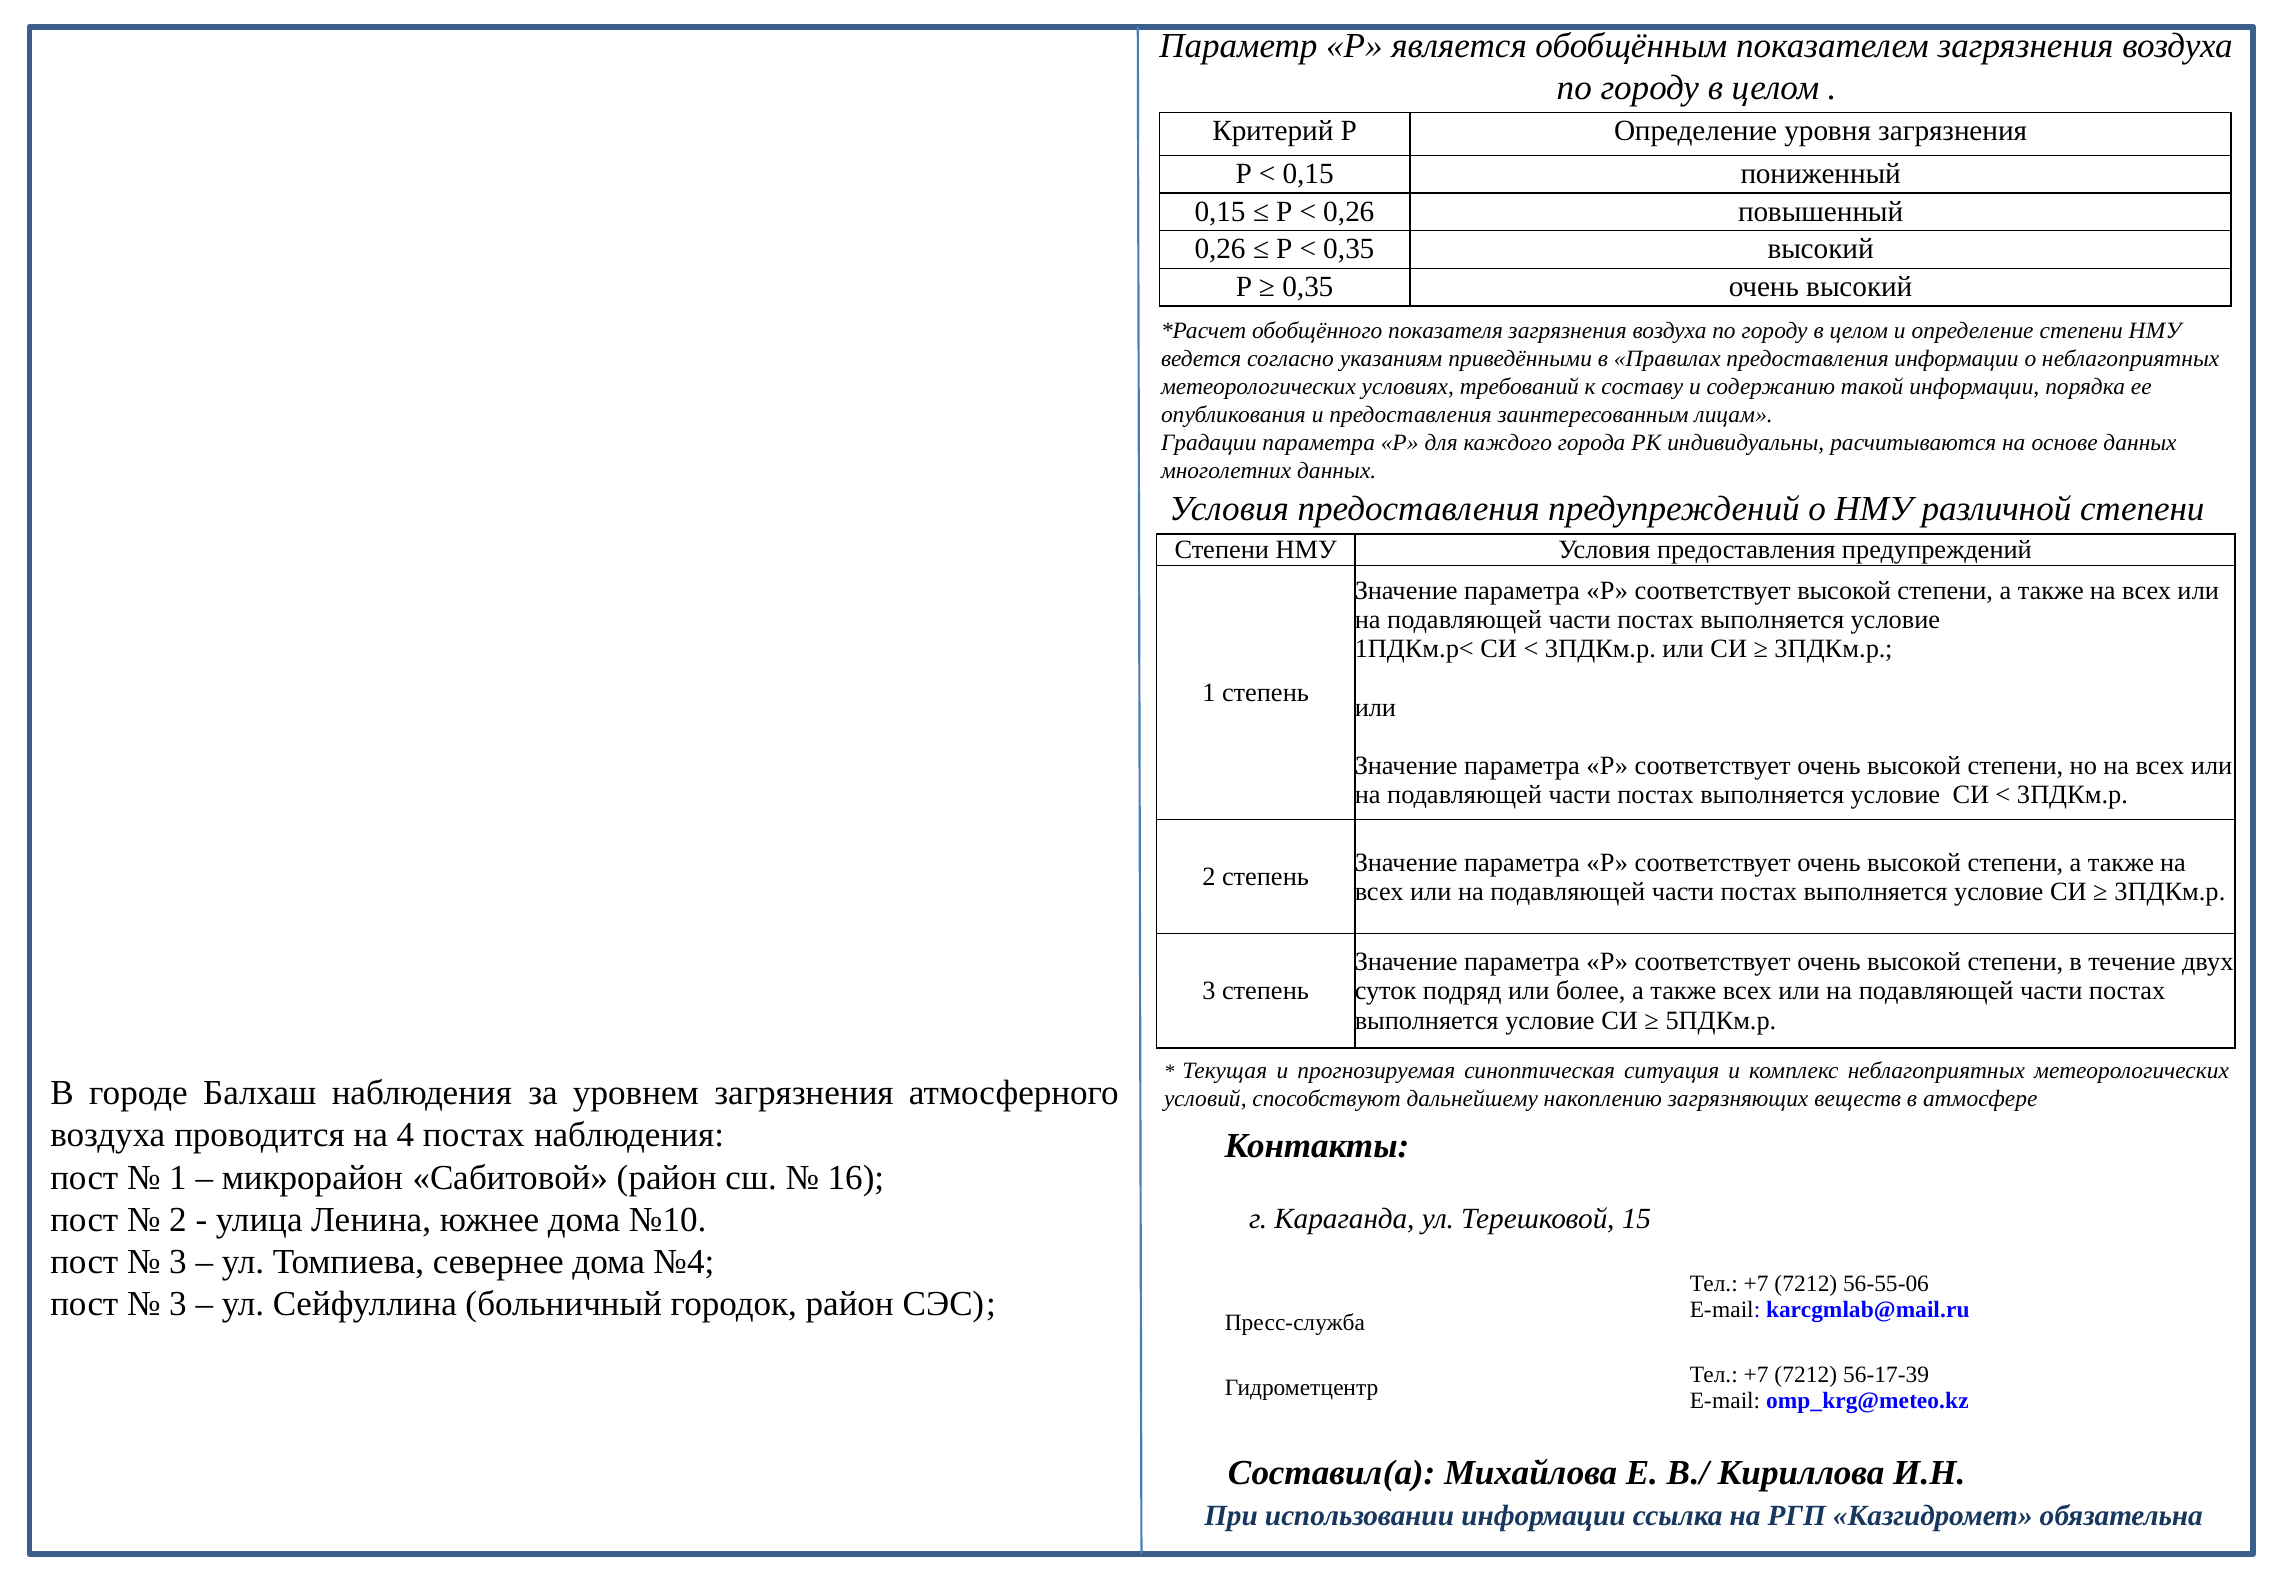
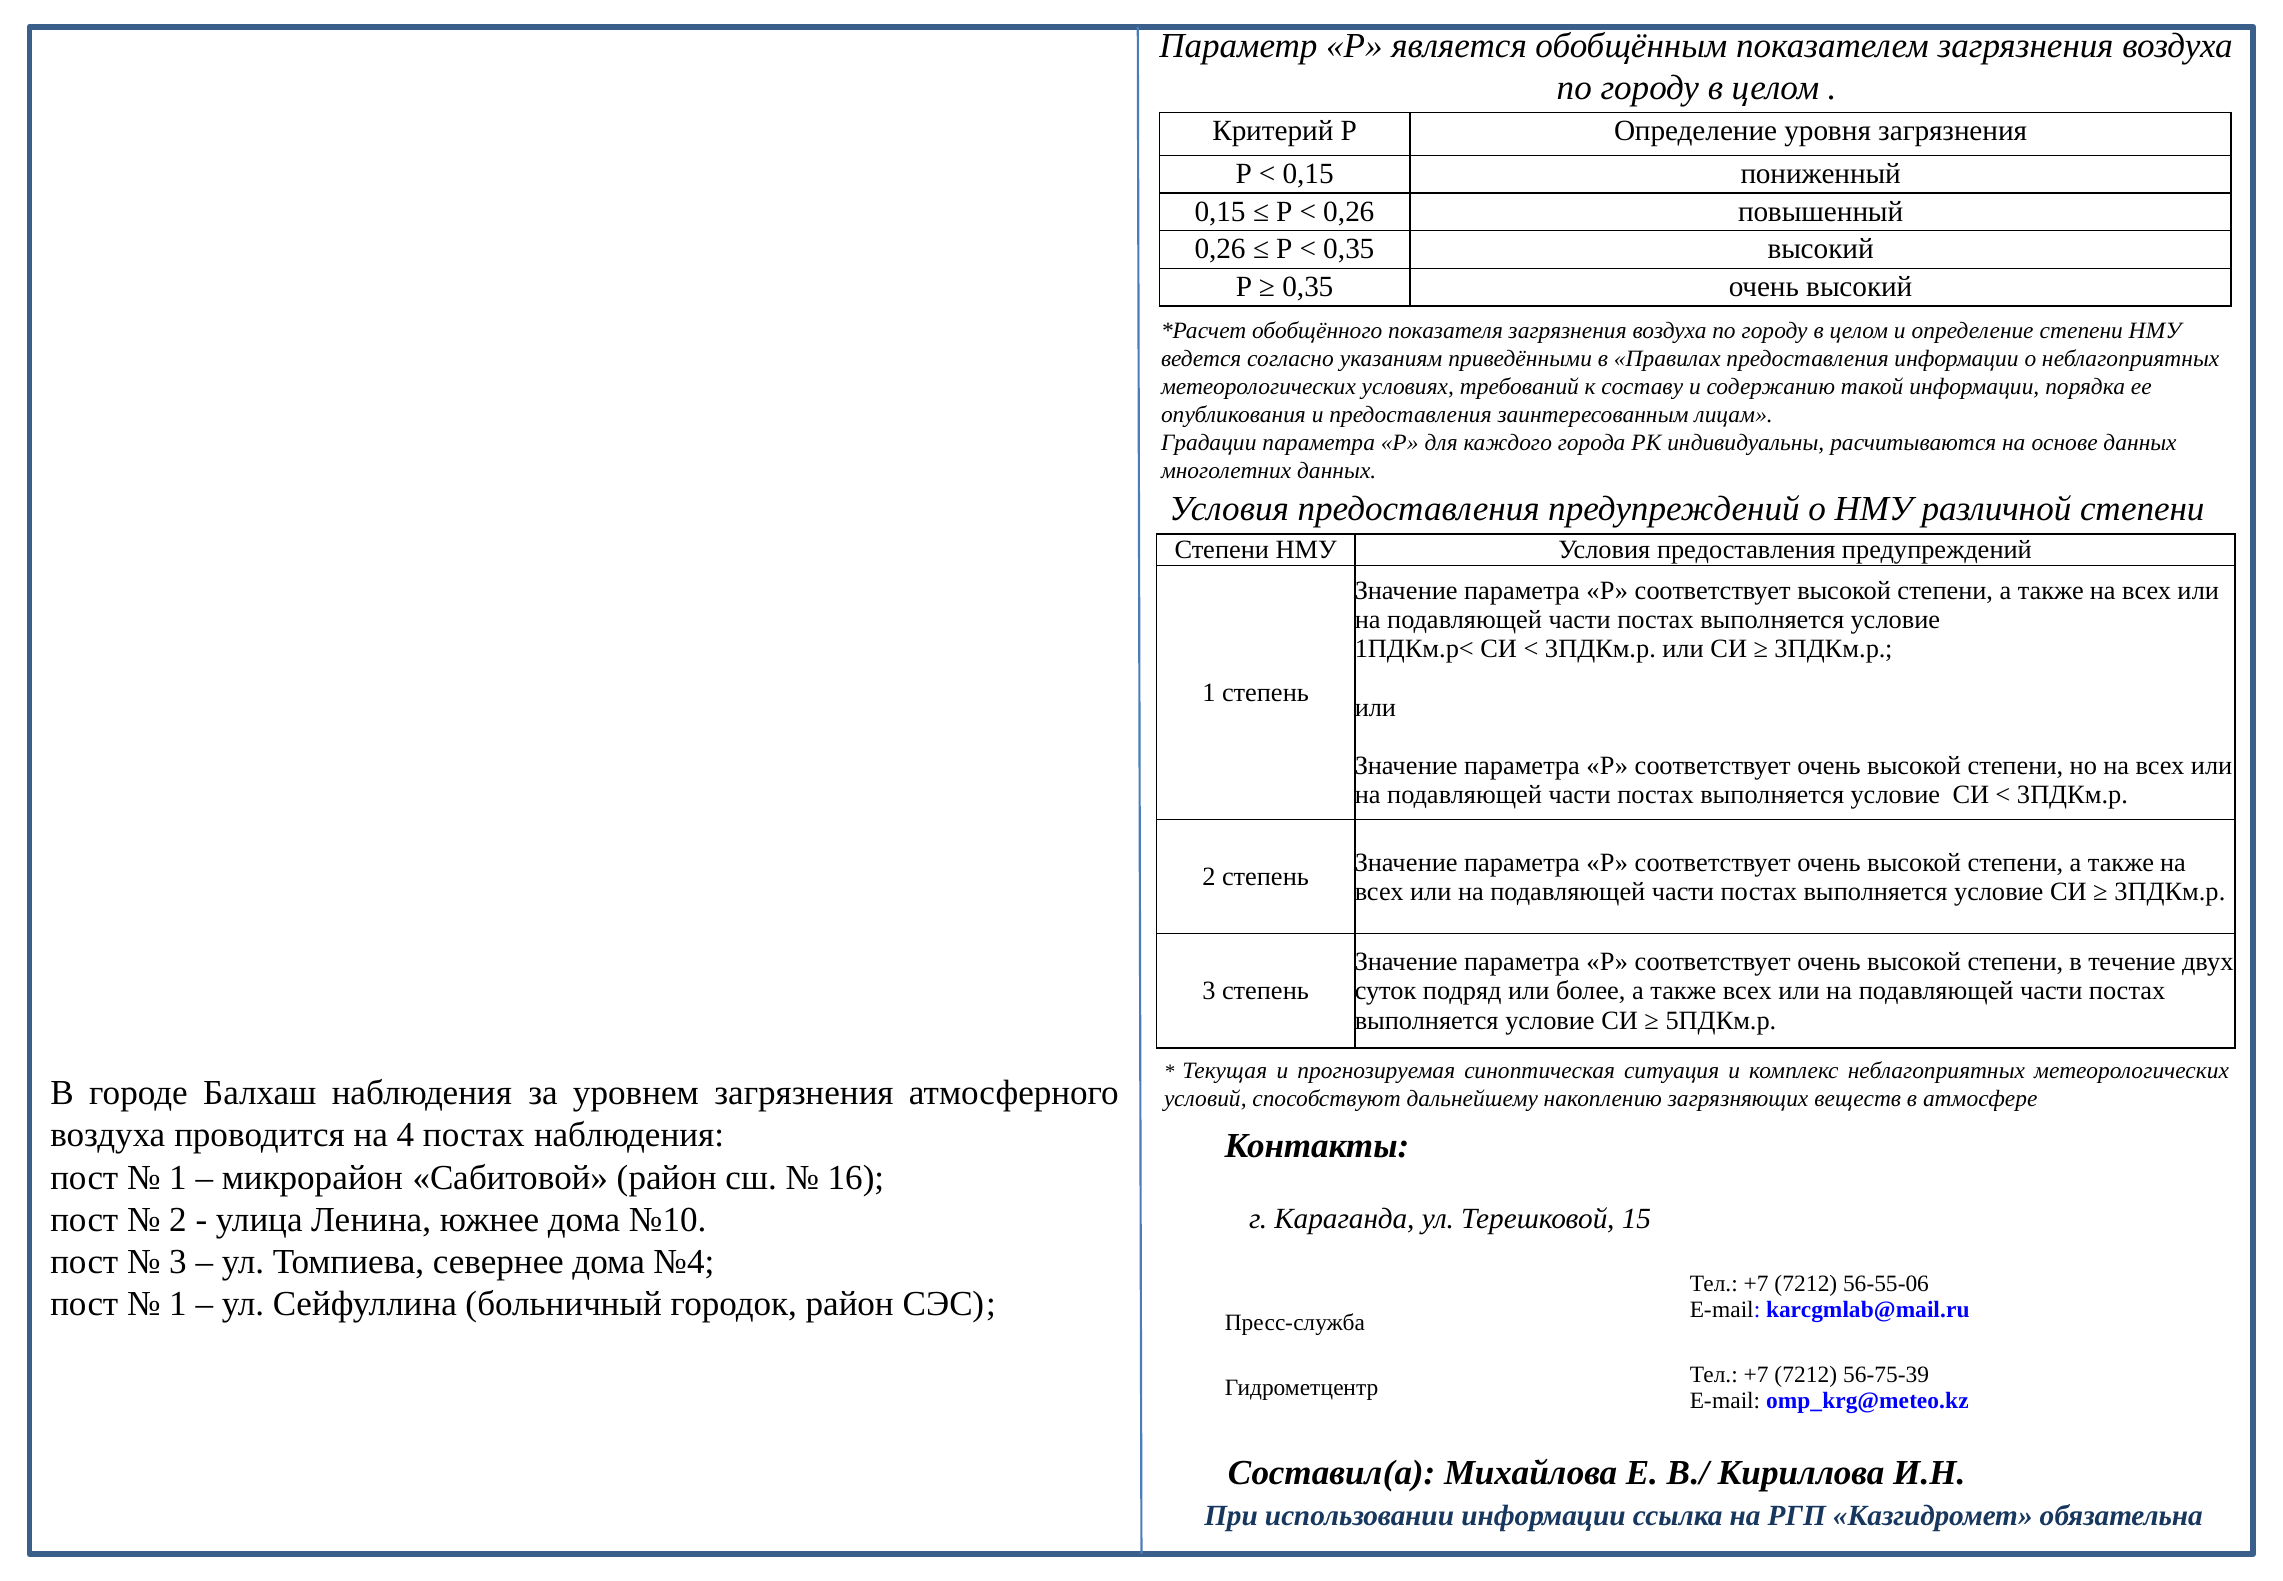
3: 3 -> 1 (178, 1304)
56-17-39: 56-17-39 -> 56-75-39 (1886, 1375)
